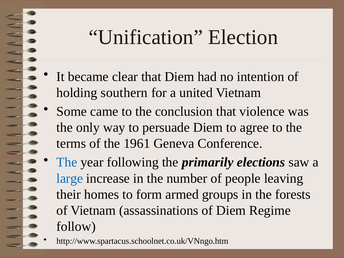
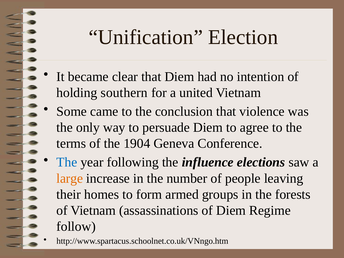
1961: 1961 -> 1904 (137, 144)
primarily: primarily -> influence (208, 162)
large colour: blue -> orange (70, 178)
